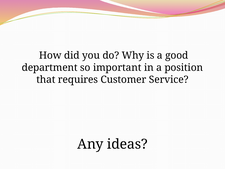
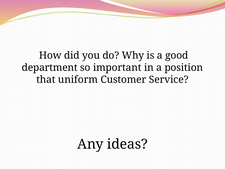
requires: requires -> uniform (78, 79)
